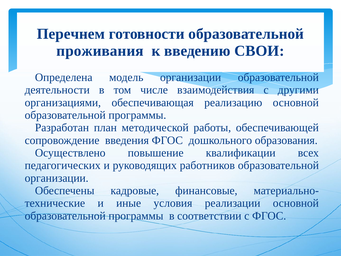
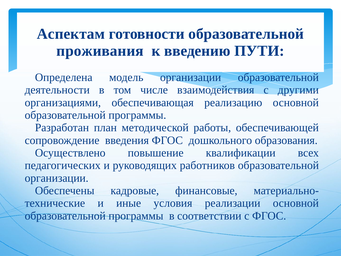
Перечнем: Перечнем -> Аспектам (71, 34)
СВОИ: СВОИ -> ПУТИ (259, 51)
